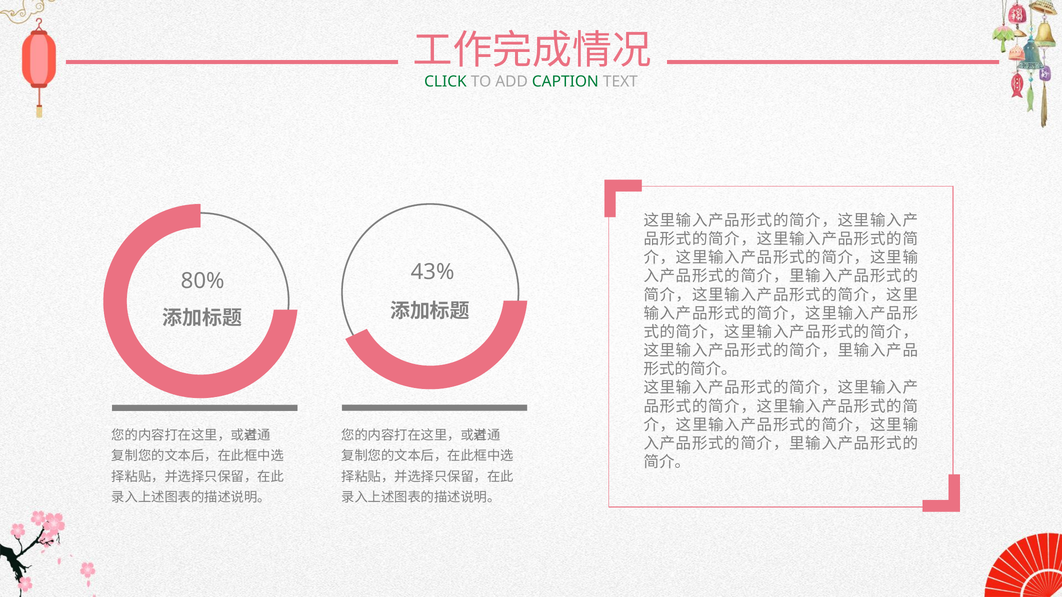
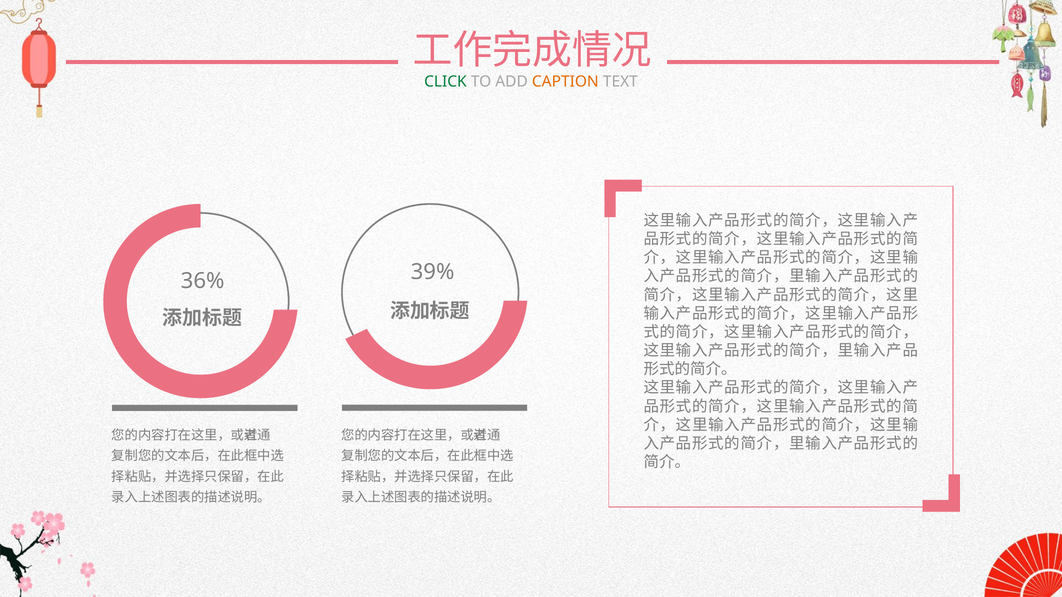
CAPTION colour: green -> orange (565, 82)
43%: 43% -> 39% (433, 272)
80%: 80% -> 36% (203, 281)
